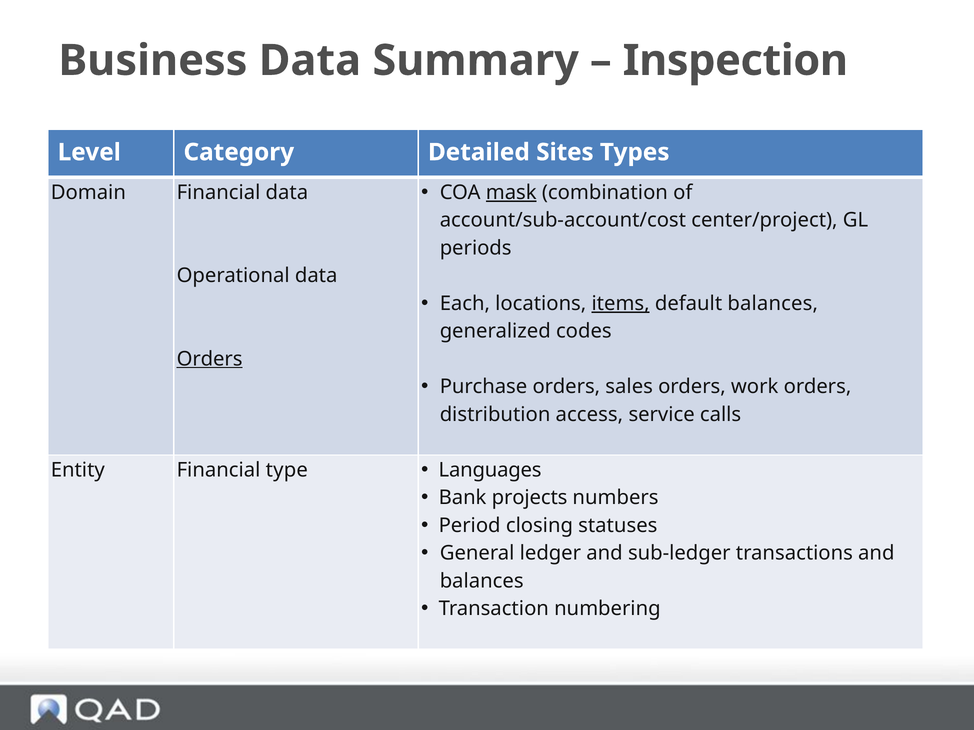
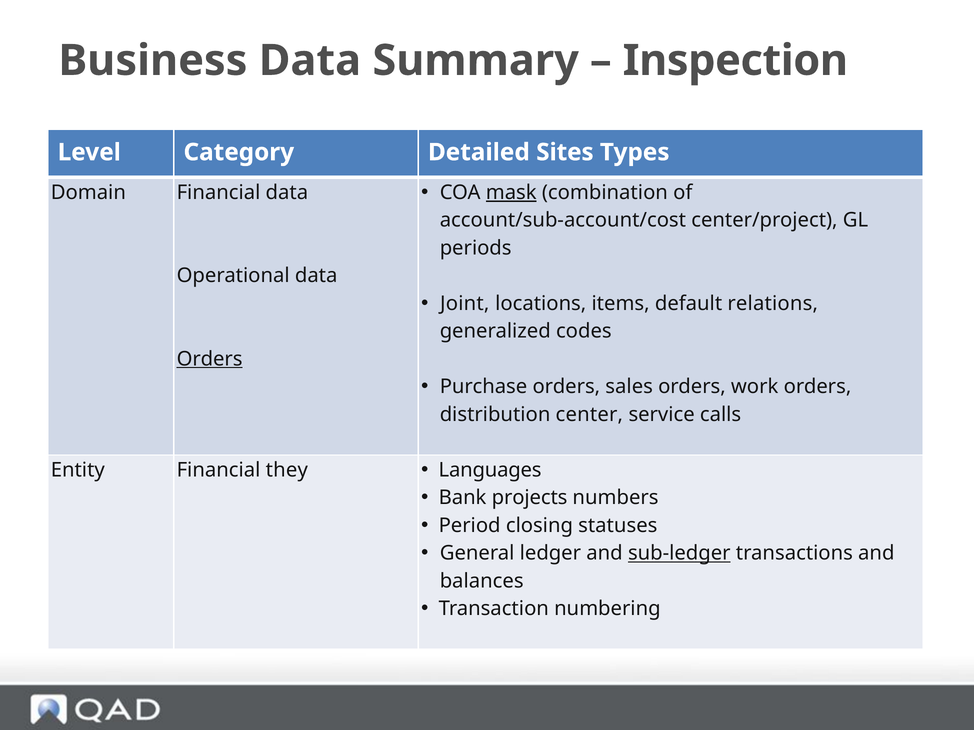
Each: Each -> Joint (465, 304)
items underline: present -> none (621, 304)
default balances: balances -> relations (773, 304)
access: access -> center (589, 415)
type: type -> they (287, 470)
sub-ledger underline: none -> present (679, 554)
